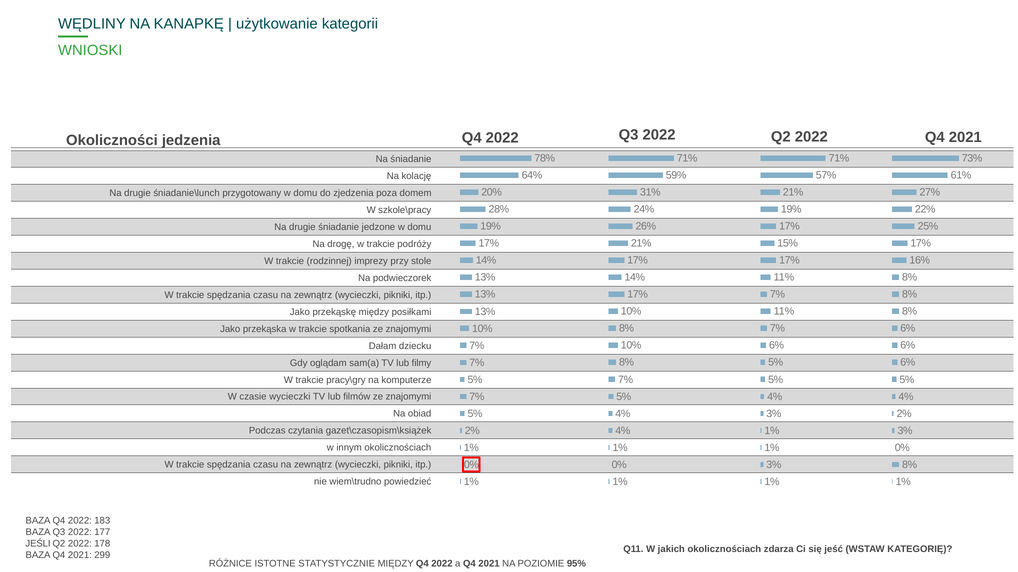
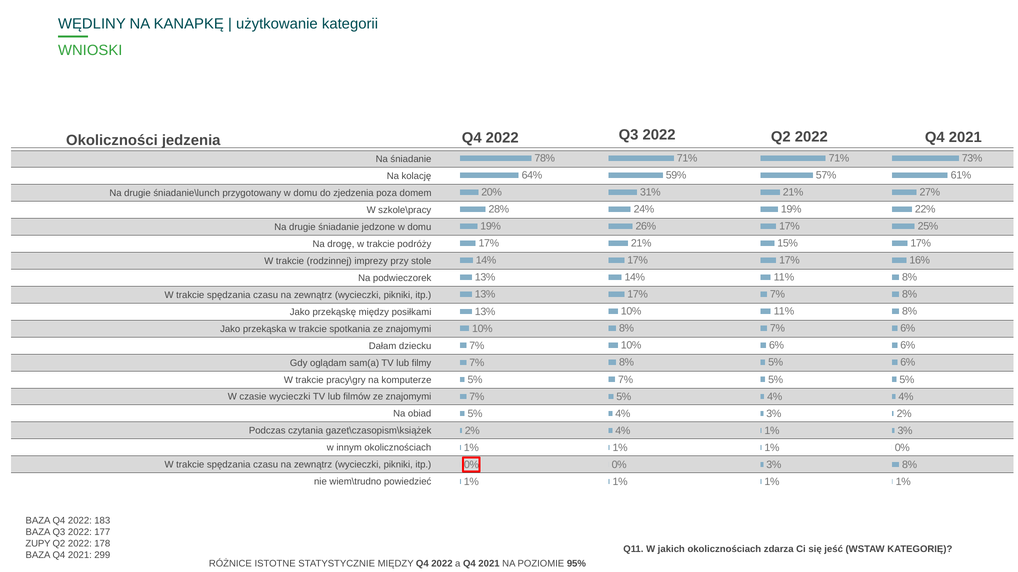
JEŚLI: JEŚLI -> ZUPY (38, 544)
